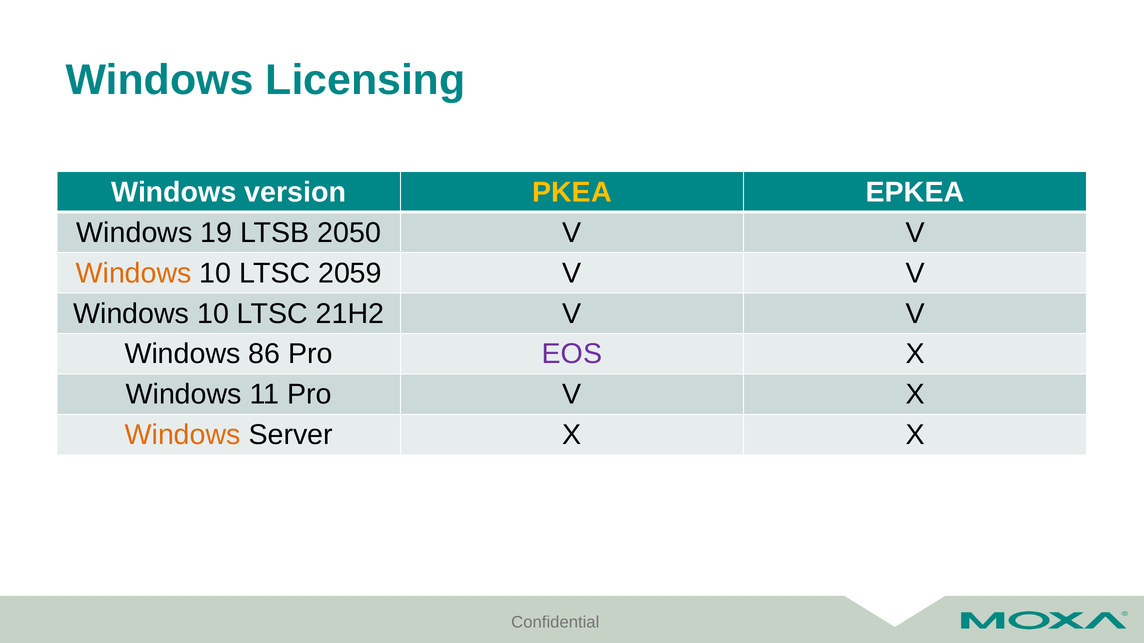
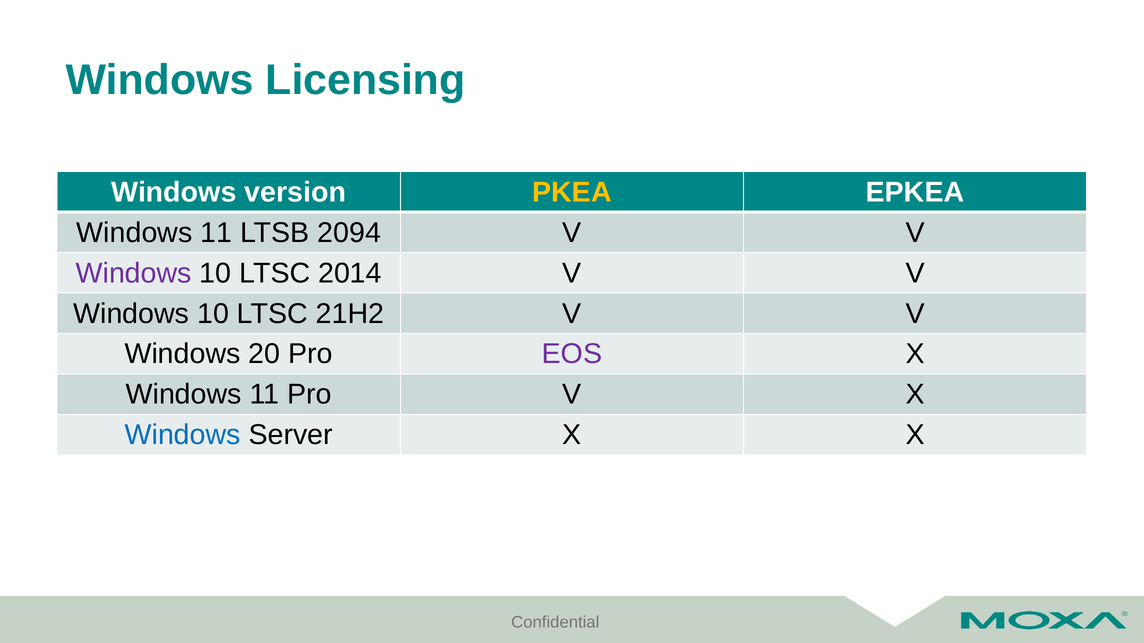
19: 19 -> 11 (216, 233)
2050: 2050 -> 2094 (349, 233)
Windows colour: orange -> purple (134, 273)
2059: 2059 -> 2014 (350, 273)
86: 86 -> 20 (264, 354)
Windows colour: orange -> blue (183, 435)
